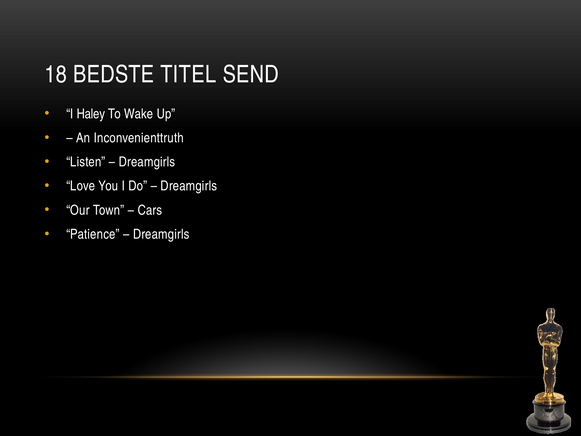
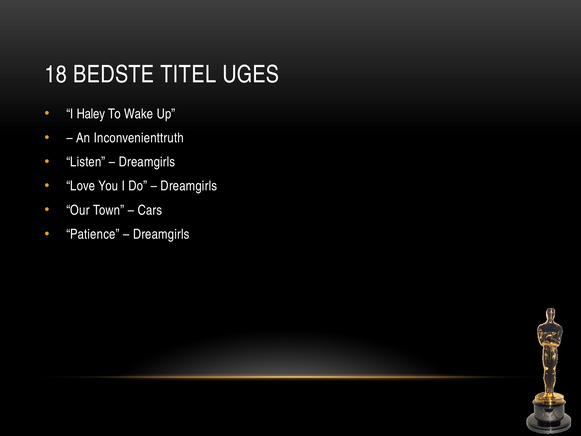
SEND: SEND -> UGES (251, 74)
